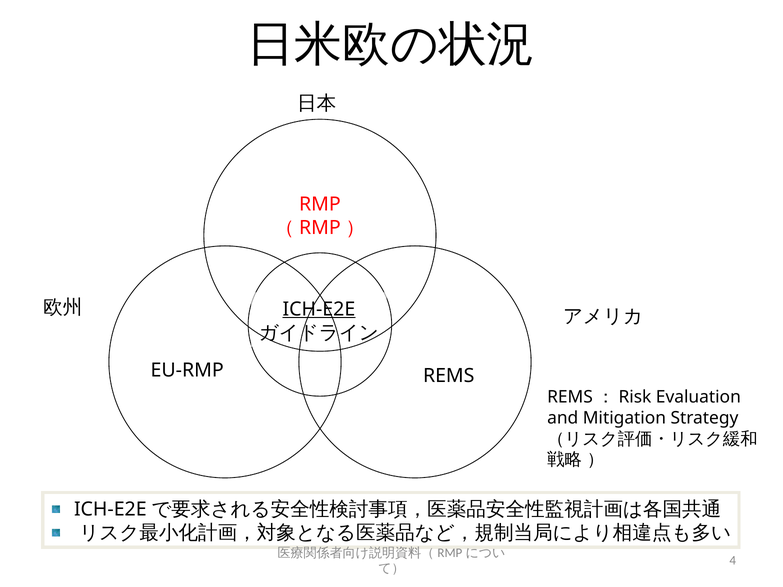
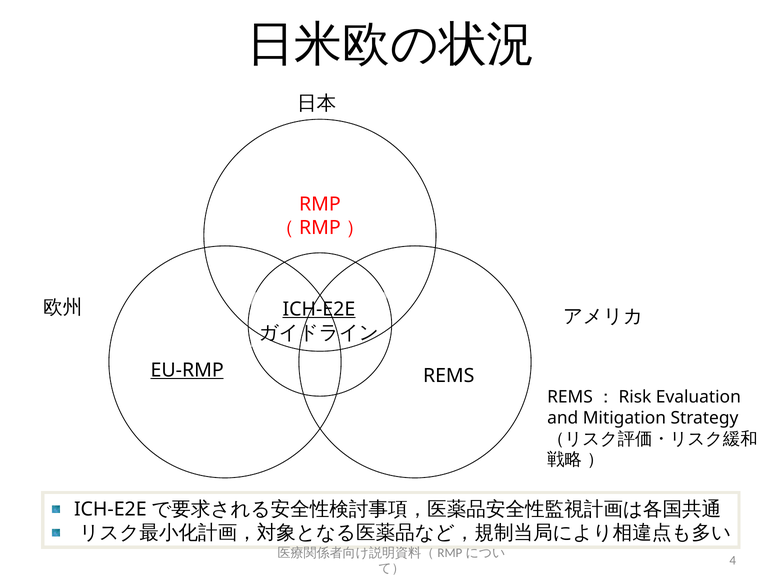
EU-RMP underline: none -> present (187, 370)
